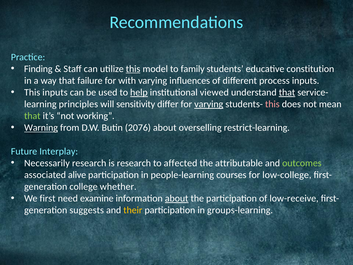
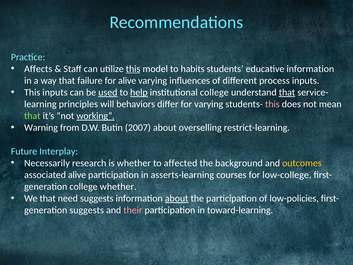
Finding: Finding -> Affects (38, 69)
family: family -> habits (193, 69)
educative constitution: constitution -> information (310, 69)
for with: with -> alive (127, 81)
used underline: none -> present (108, 92)
institutional viewed: viewed -> college (214, 92)
sensitivity: sensitivity -> behaviors (136, 104)
varying underline: present -> none (209, 104)
working underline: none -> present (95, 116)
Warning underline: present -> none (41, 128)
2076: 2076 -> 2007 (138, 128)
is research: research -> whether (134, 163)
attributable: attributable -> background (239, 163)
outcomes colour: light green -> yellow (302, 163)
people-learning: people-learning -> asserts-learning (182, 175)
We first: first -> that (48, 198)
need examine: examine -> suggests (97, 198)
low-receive: low-receive -> low-policies (294, 198)
their colour: yellow -> pink (133, 210)
groups-learning: groups-learning -> toward-learning (240, 210)
